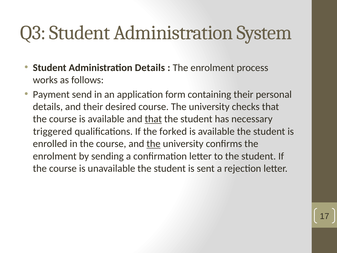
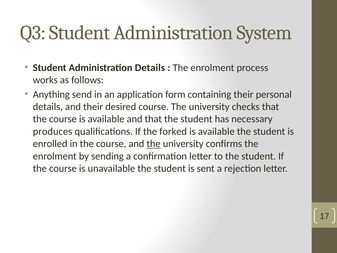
Payment: Payment -> Anything (51, 94)
that underline: present -> none (153, 119)
triggered: triggered -> produces (53, 131)
